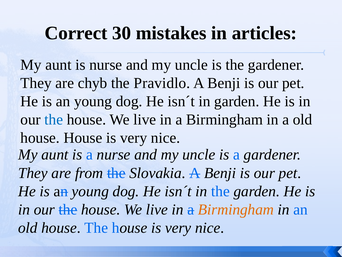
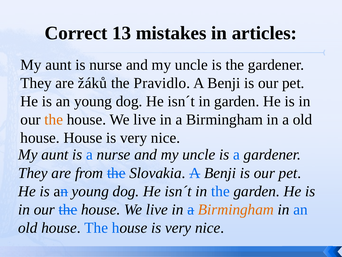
30: 30 -> 13 (122, 33)
chyb: chyb -> žáků (93, 83)
the colour: blue -> orange (54, 119)
